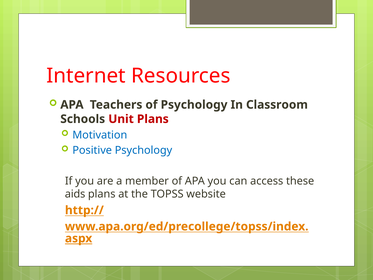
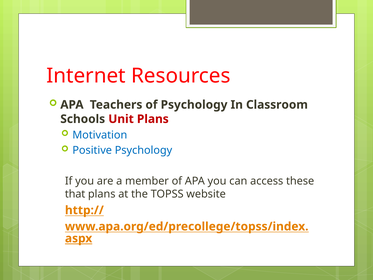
aids: aids -> that (75, 194)
